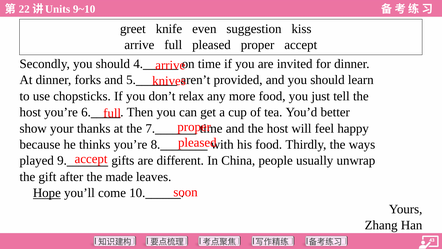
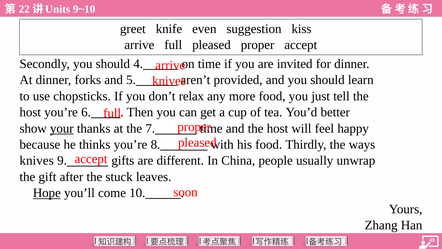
your underline: none -> present (62, 128)
played: played -> knives (37, 160)
made: made -> stuck (119, 177)
